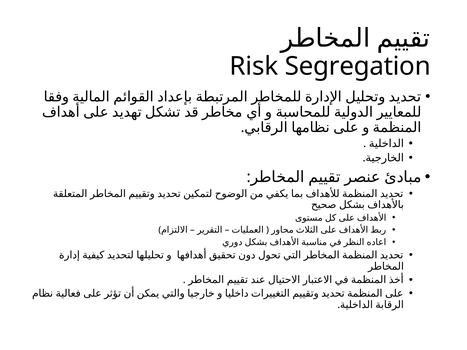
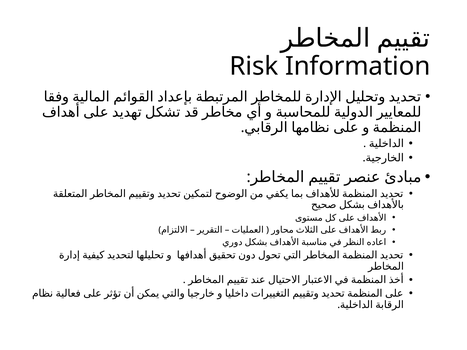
Segregation: Segregation -> Information (358, 66)
